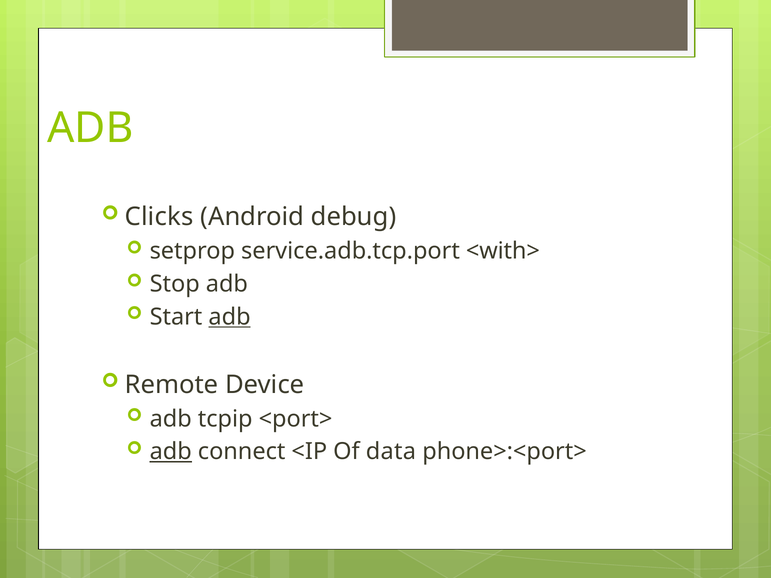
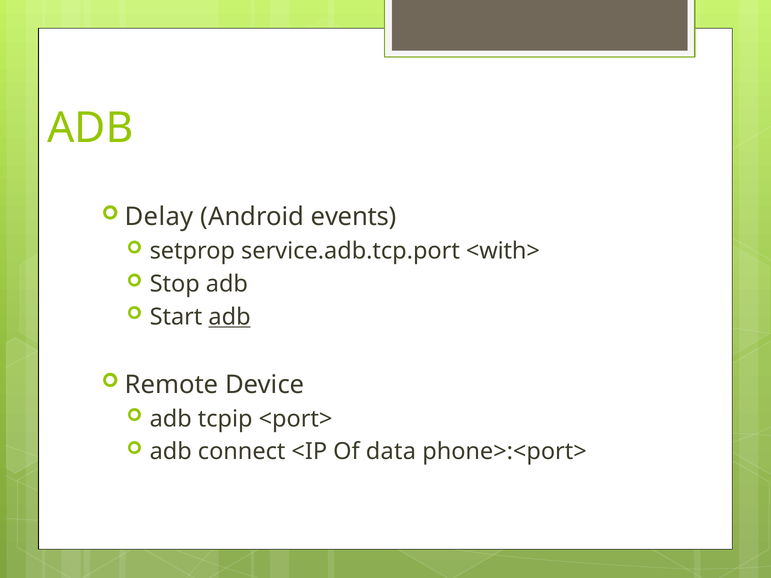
Clicks: Clicks -> Delay (159, 217)
debug: debug -> events (354, 217)
adb underline: present -> none (171, 452)
